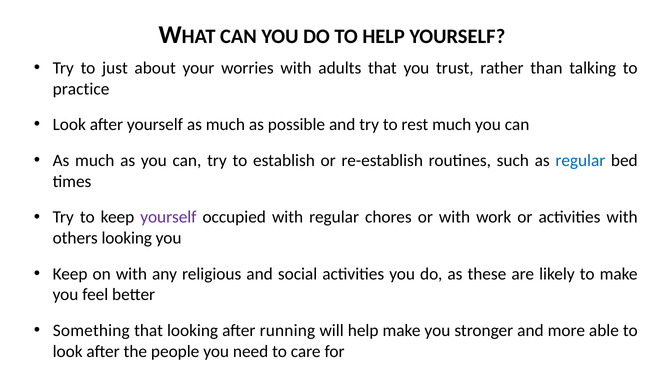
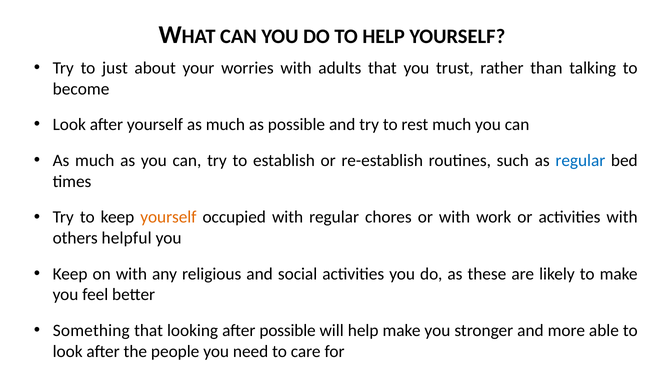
practice: practice -> become (81, 89)
yourself colour: purple -> orange (168, 217)
others looking: looking -> helpful (127, 238)
after running: running -> possible (288, 330)
